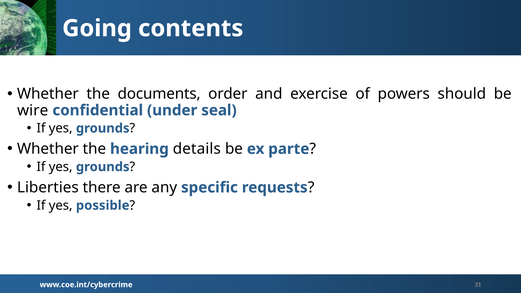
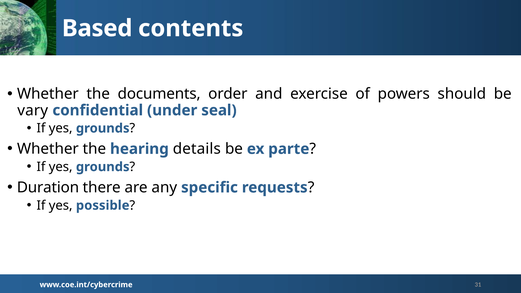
Going: Going -> Based (97, 28)
wire: wire -> vary (33, 110)
Liberties: Liberties -> Duration (48, 188)
